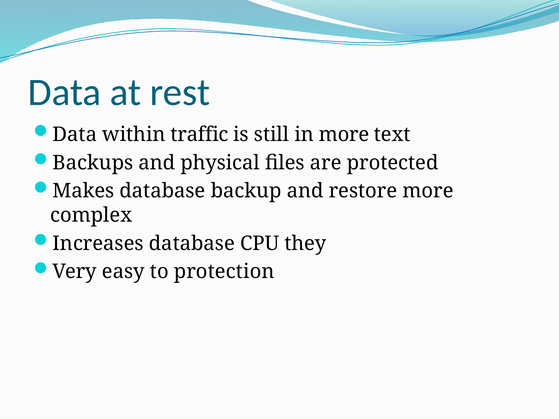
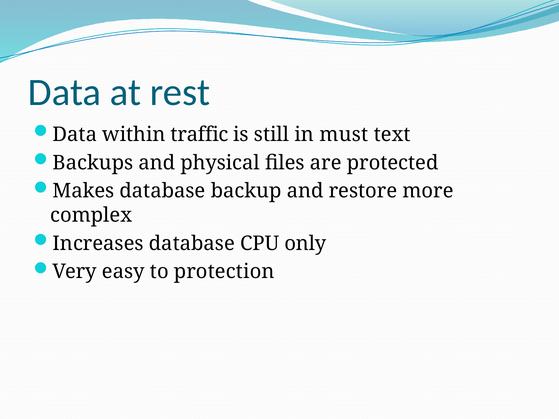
in more: more -> must (344, 135)
they: they -> only (305, 244)
